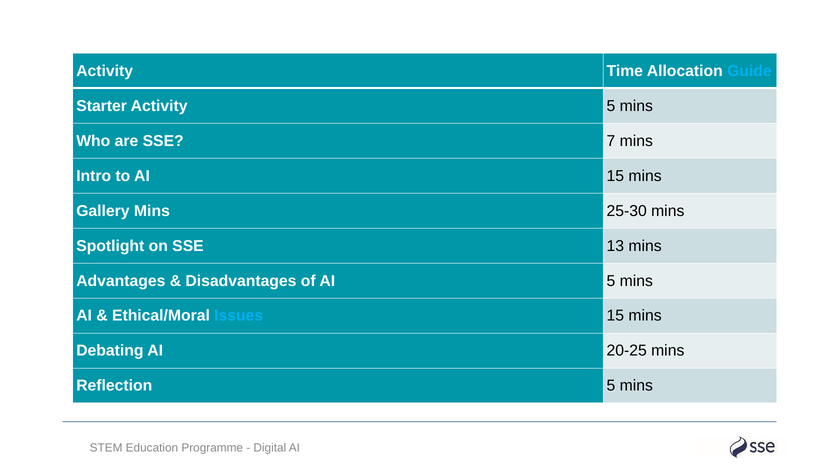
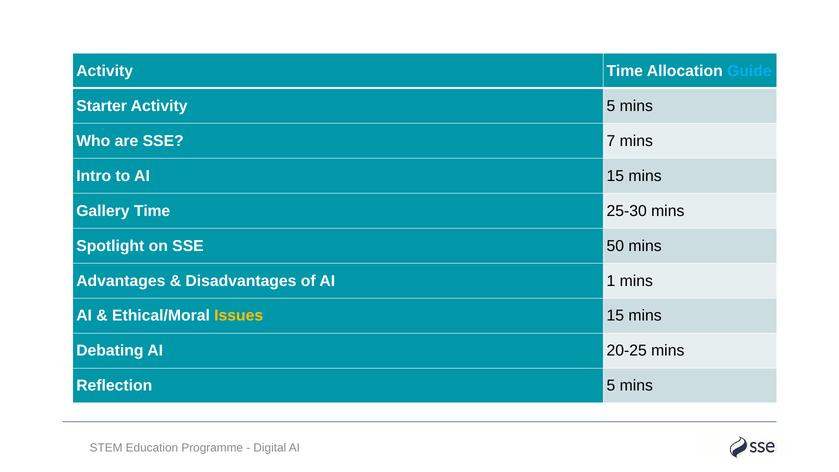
Gallery Mins: Mins -> Time (152, 211)
13: 13 -> 50 (615, 246)
AI 5: 5 -> 1 (611, 281)
Issues colour: light blue -> yellow (239, 316)
